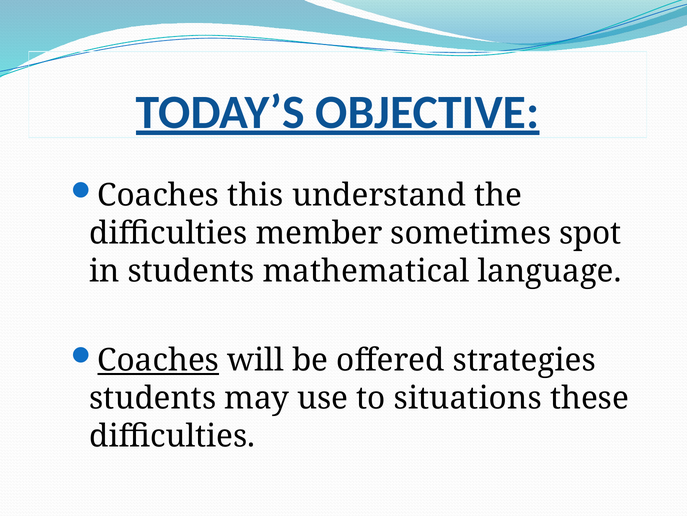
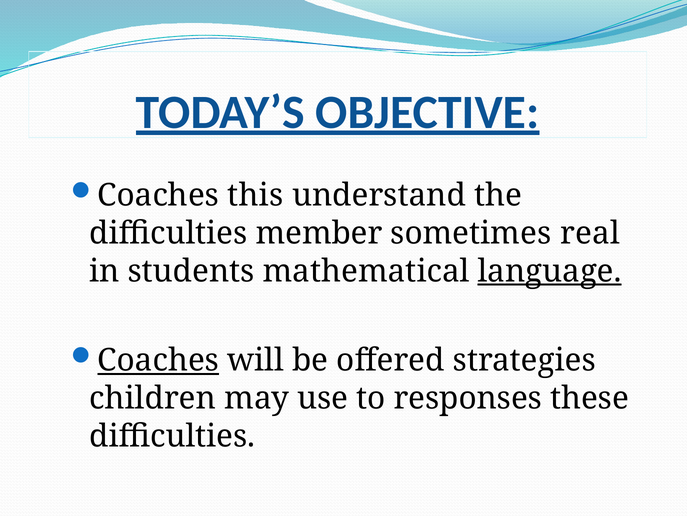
spot: spot -> real (590, 233)
language underline: none -> present (550, 271)
students: students -> children (153, 398)
situations: situations -> responses (468, 398)
